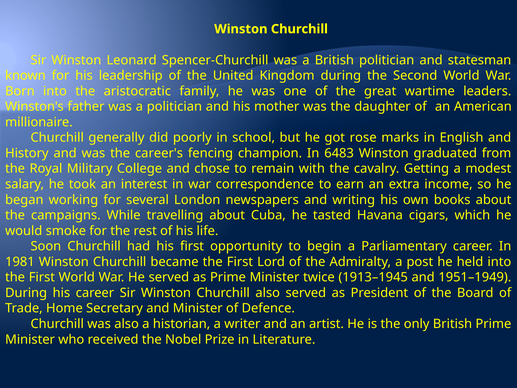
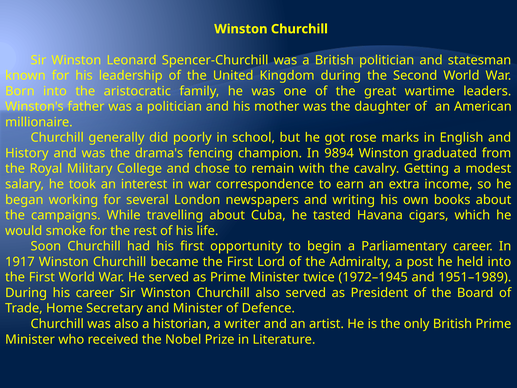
career's: career's -> drama's (159, 153)
6483: 6483 -> 9894 (339, 153)
1981: 1981 -> 1917 (20, 262)
1913–1945: 1913–1945 -> 1972–1945 (373, 277)
1951–1949: 1951–1949 -> 1951–1989 (475, 277)
